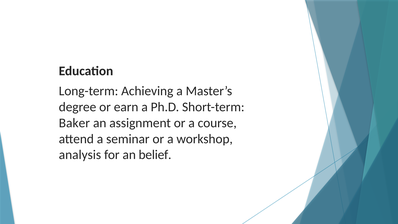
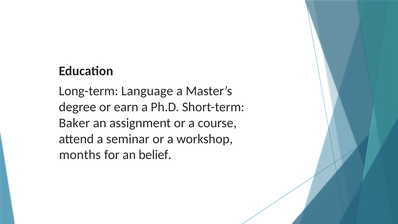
Achieving: Achieving -> Language (147, 91)
analysis: analysis -> months (80, 155)
